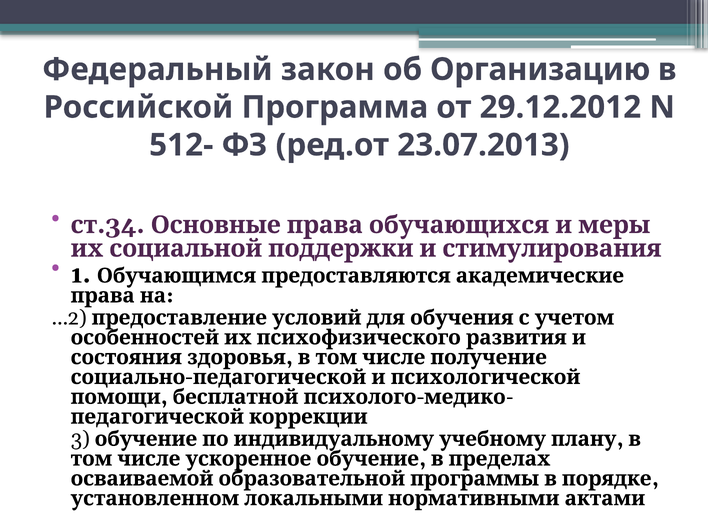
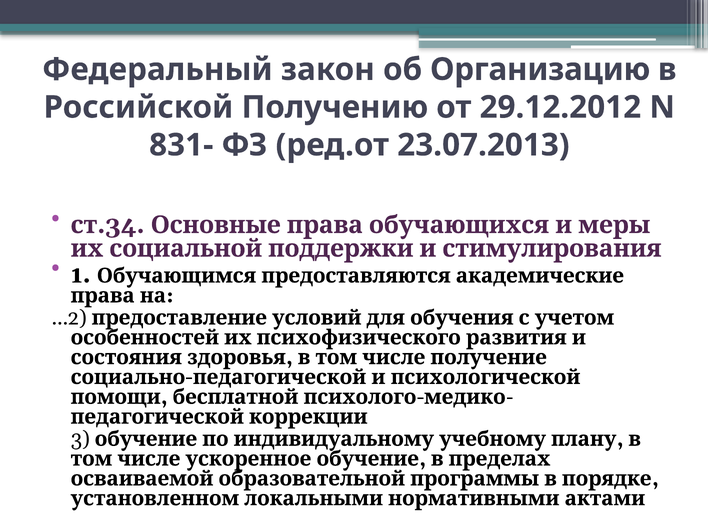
Программа: Программа -> Получению (335, 107)
512-: 512- -> 831- (181, 145)
